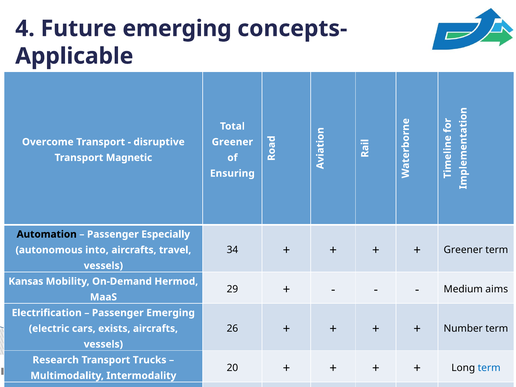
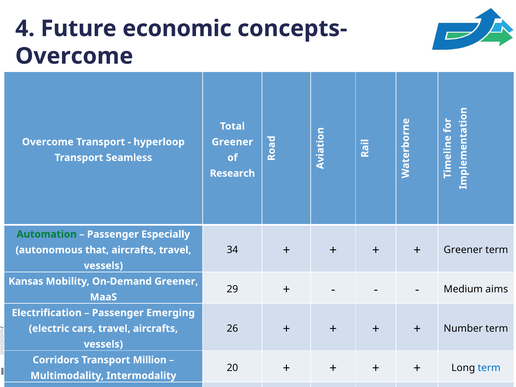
Future emerging: emerging -> economic (177, 29)
Applicable: Applicable -> Overcome (74, 56)
disruptive: disruptive -> hyperloop (159, 142)
Magnetic: Magnetic -> Seamless (129, 158)
Ensuring: Ensuring -> Research (232, 173)
Automation colour: black -> green (47, 234)
into: into -> that (97, 250)
On-Demand Hermod: Hermod -> Greener (176, 281)
cars exists: exists -> travel (114, 329)
Research: Research -> Corridors (56, 360)
Trucks: Trucks -> Million (150, 360)
